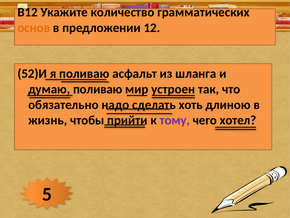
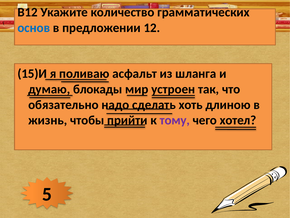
основ colour: orange -> blue (34, 28)
52)И: 52)И -> 15)И (32, 74)
поливаю: поливаю -> блокады (98, 89)
